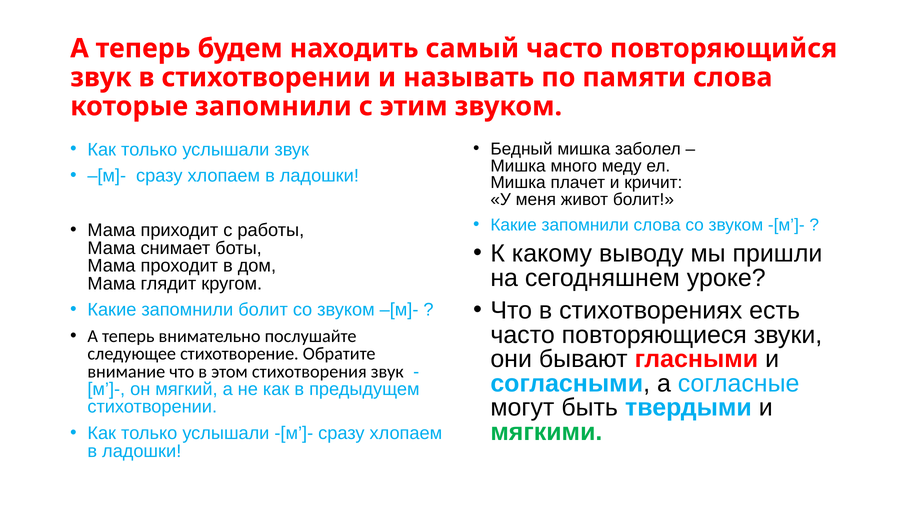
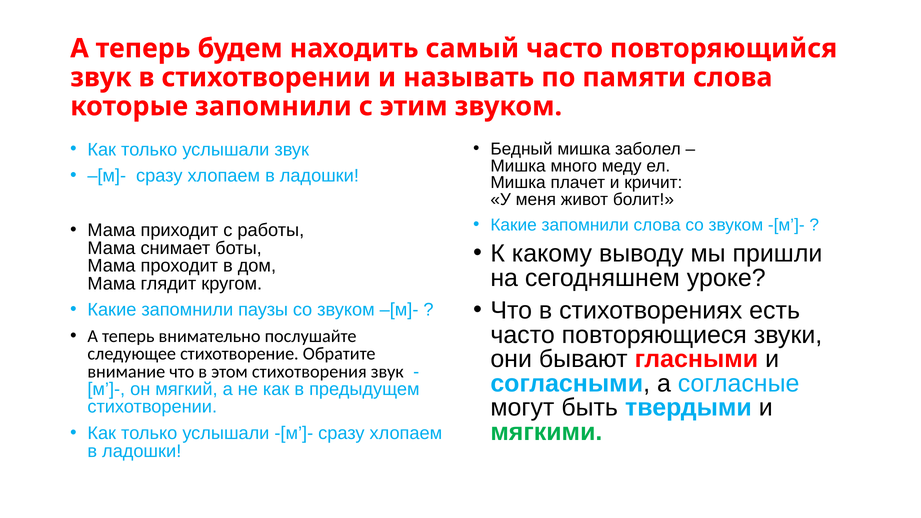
запомнили болит: болит -> паузы (263, 310)
